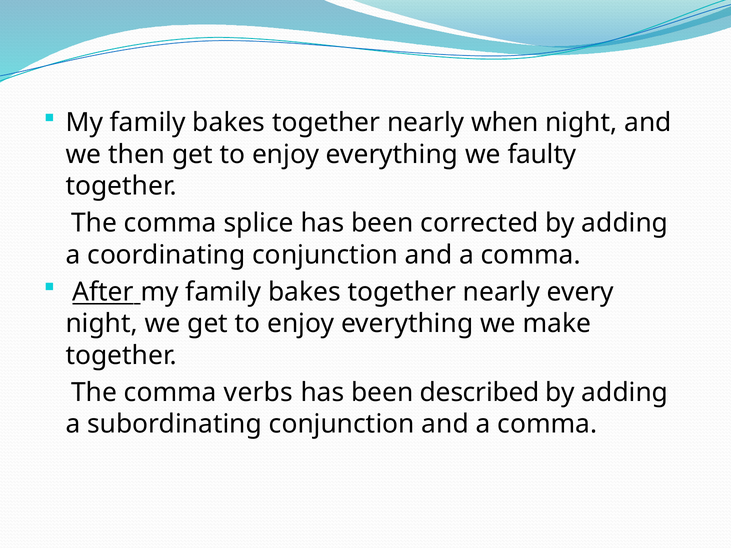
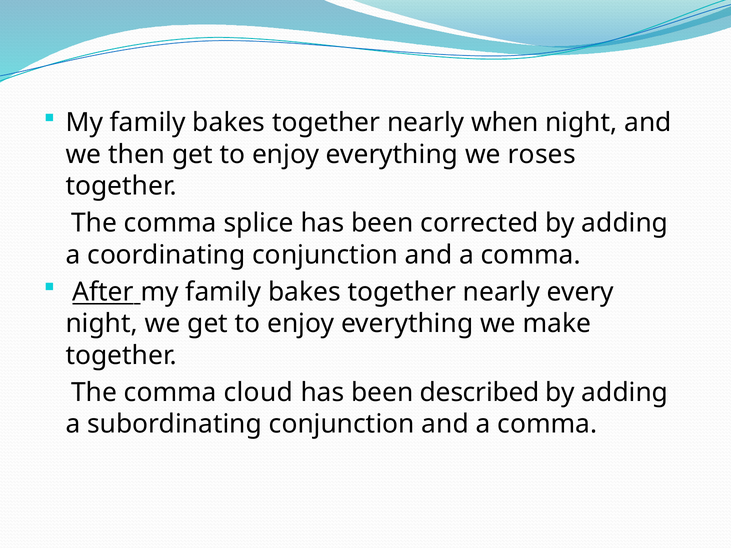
faulty: faulty -> roses (542, 154)
verbs: verbs -> cloud (258, 393)
